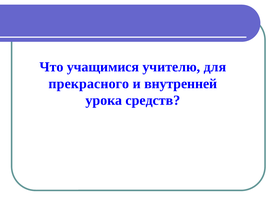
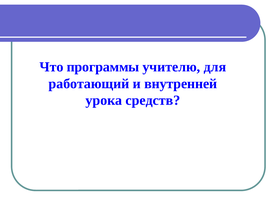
учащимися: учащимися -> программы (103, 67)
прекрасного: прекрасного -> работающий (89, 84)
